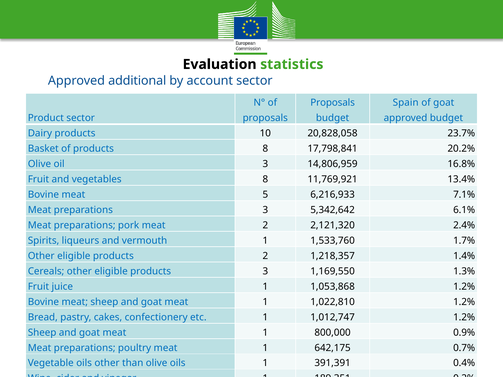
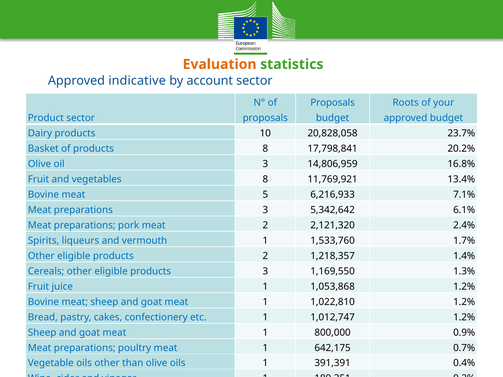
Evaluation colour: black -> orange (220, 64)
additional: additional -> indicative (137, 81)
Spain: Spain -> Roots (406, 103)
of goat: goat -> your (444, 103)
